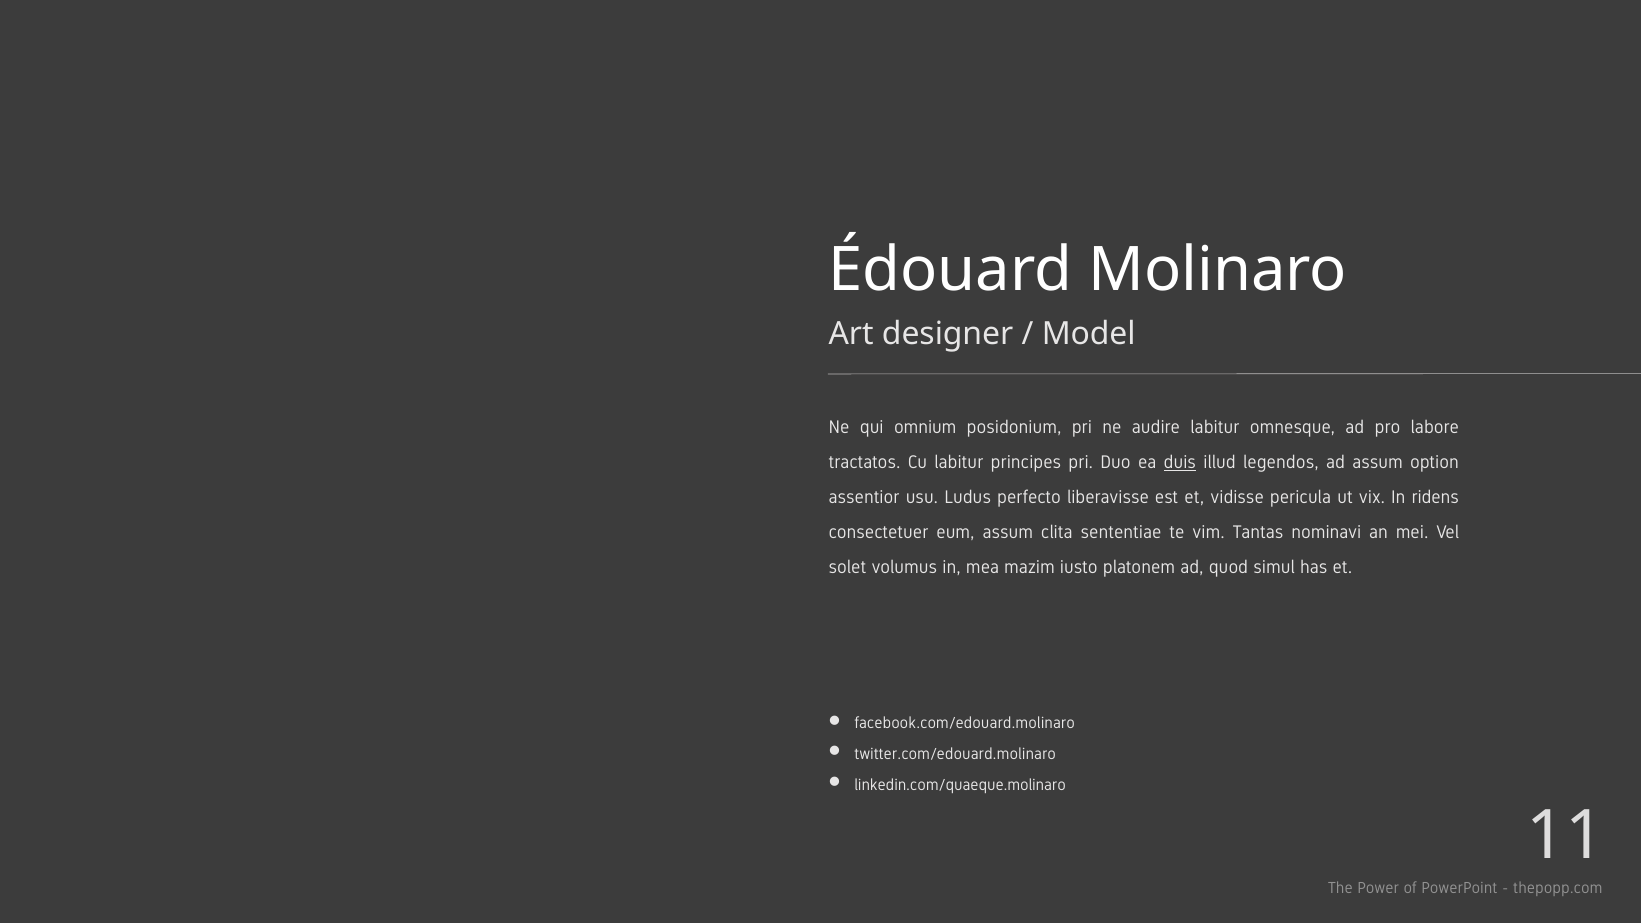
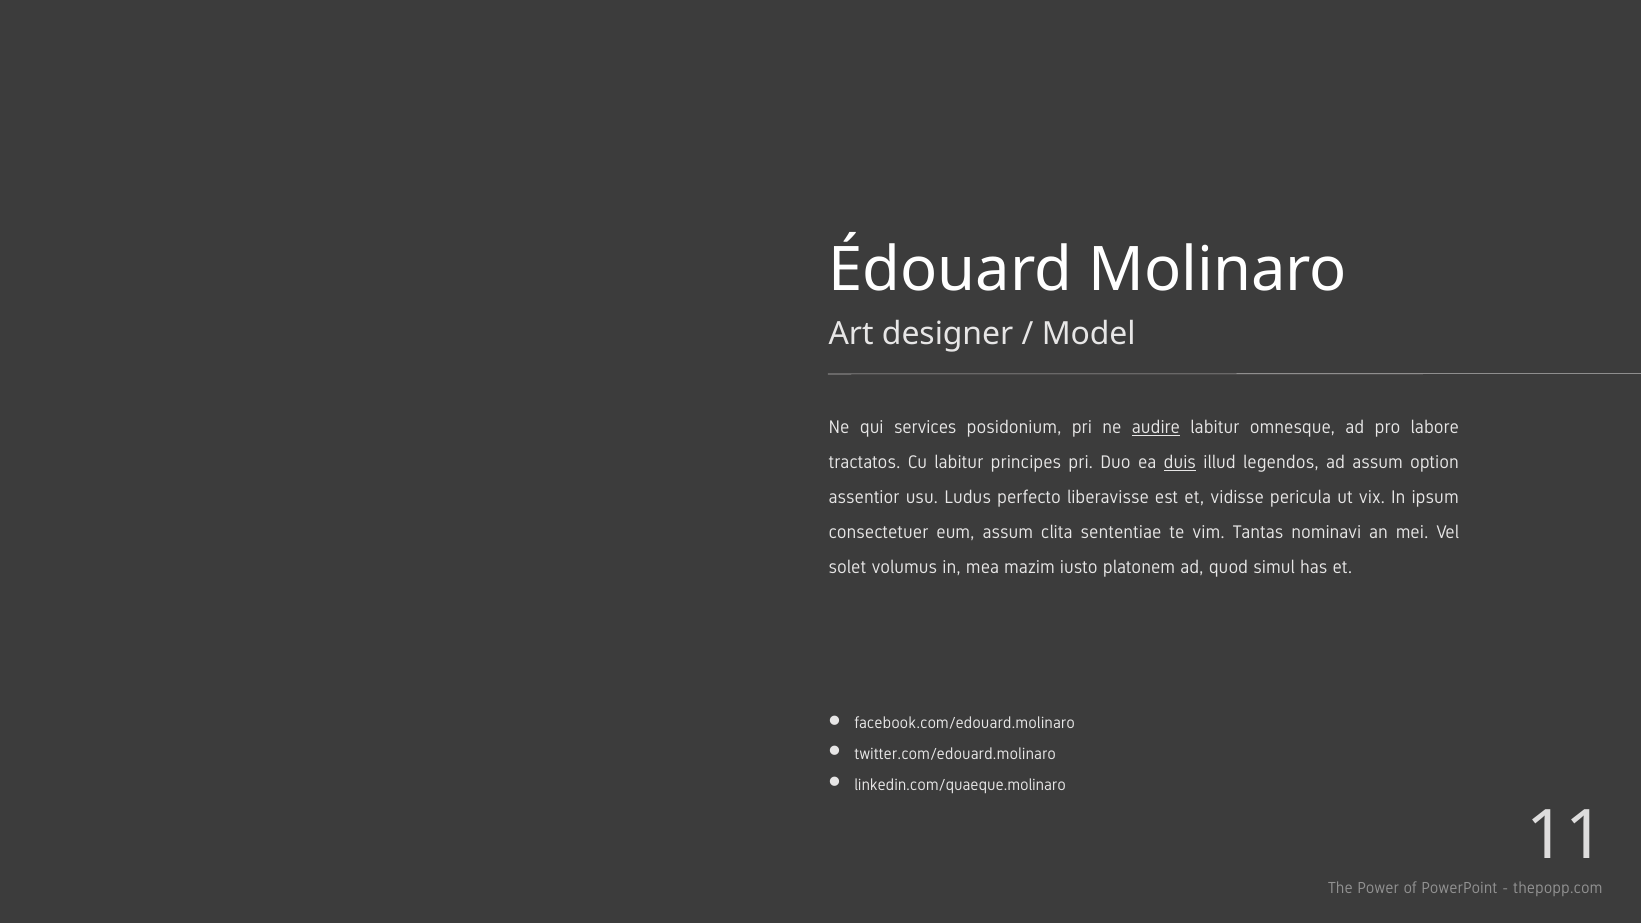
omnium: omnium -> services (925, 427)
audire underline: none -> present (1156, 427)
ridens: ridens -> ipsum (1435, 497)
